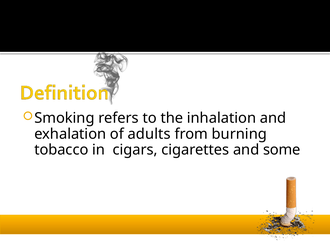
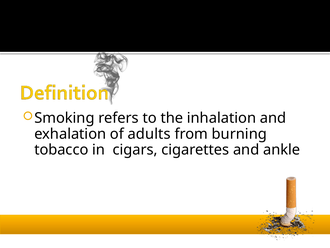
some: some -> ankle (282, 150)
